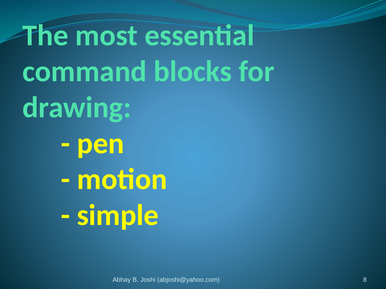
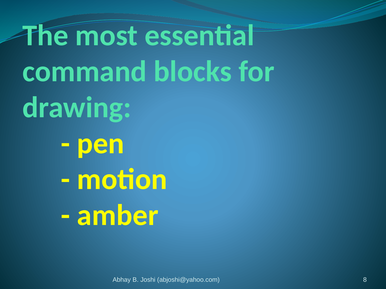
simple: simple -> amber (118, 216)
